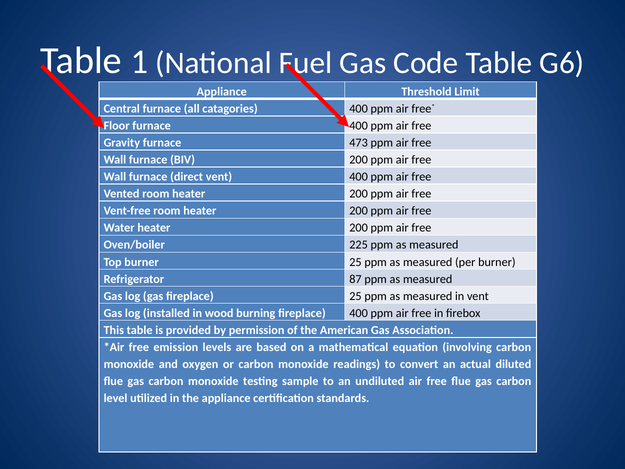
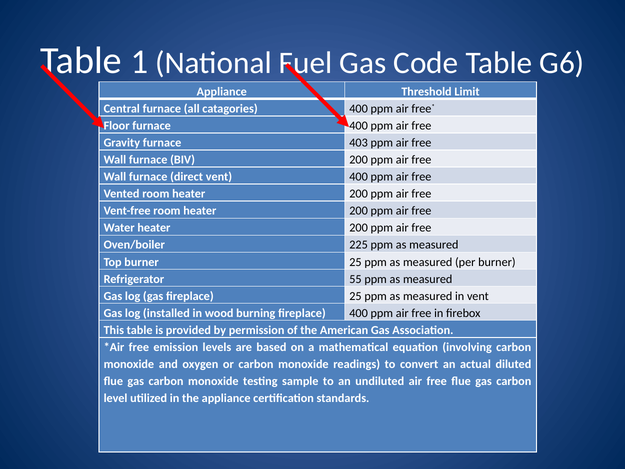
473: 473 -> 403 (359, 143)
87: 87 -> 55 (355, 279)
